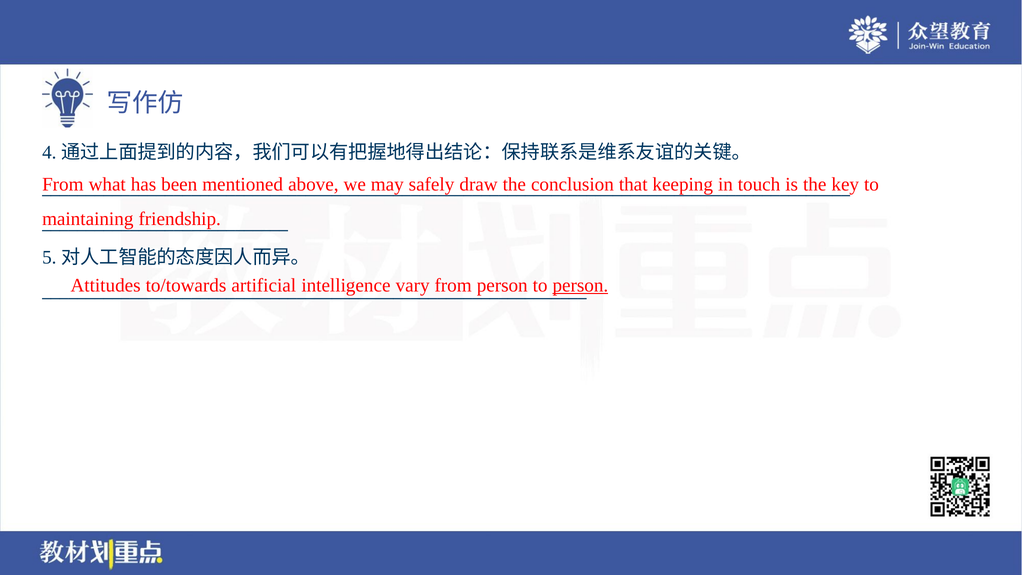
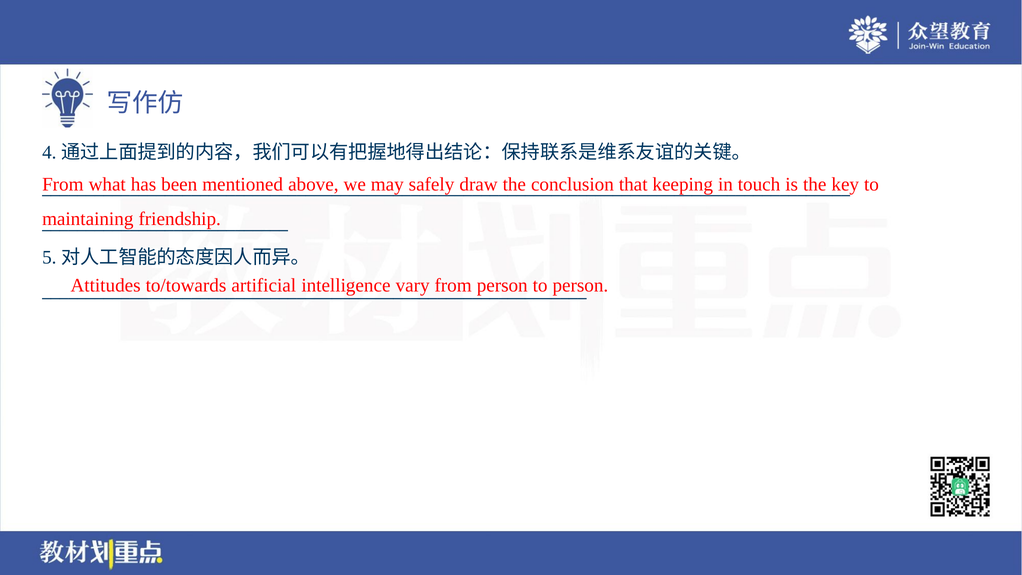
person underline: present -> none (580, 285)
